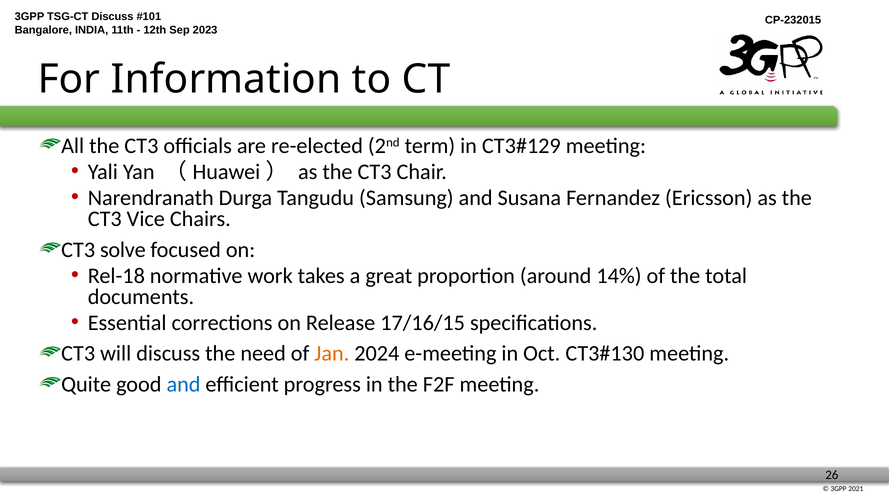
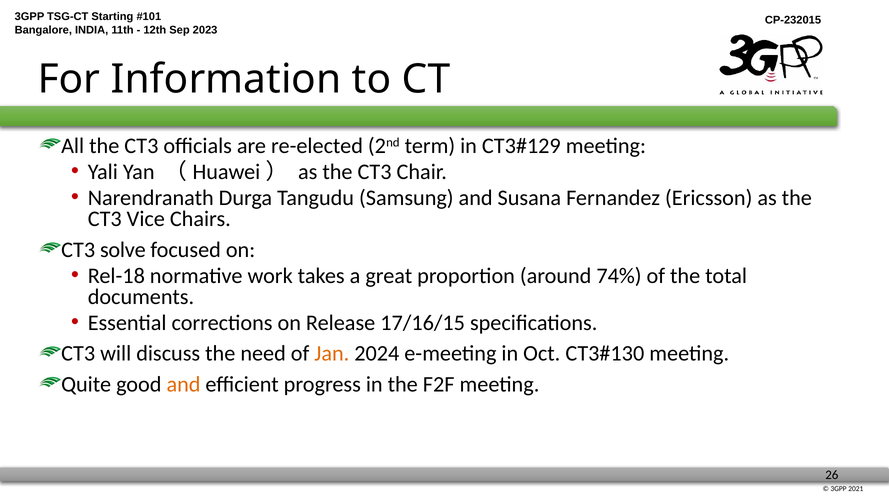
Discuss: Discuss -> Starting (112, 17)
14%: 14% -> 74% (619, 276)
and colour: blue -> orange (183, 384)
